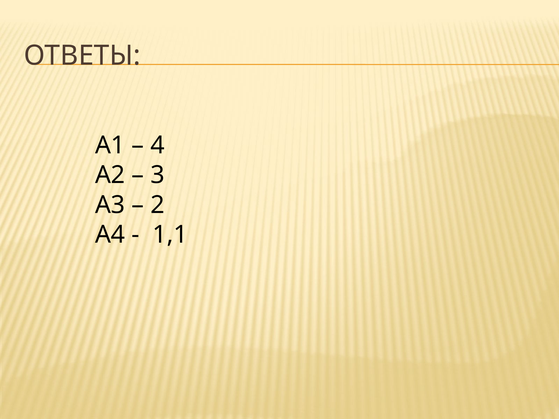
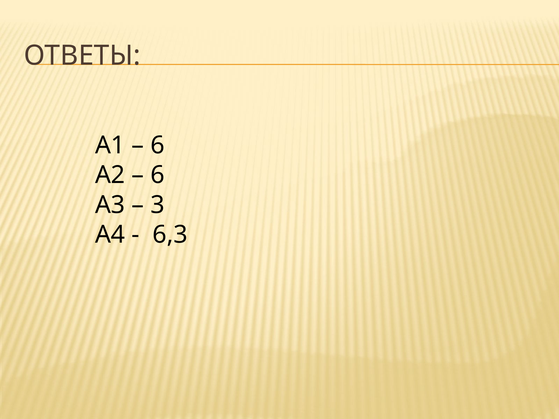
4: 4 -> 6 (158, 145)
3: 3 -> 6 (158, 175)
2: 2 -> 3 (158, 205)
1,1: 1,1 -> 6,3 (170, 235)
